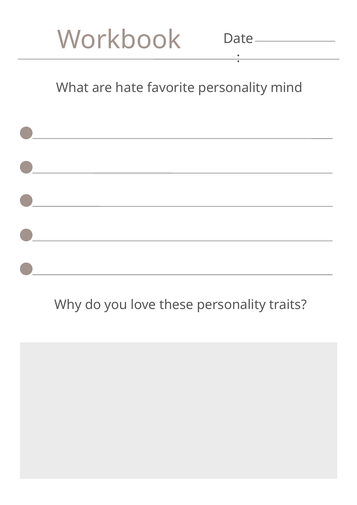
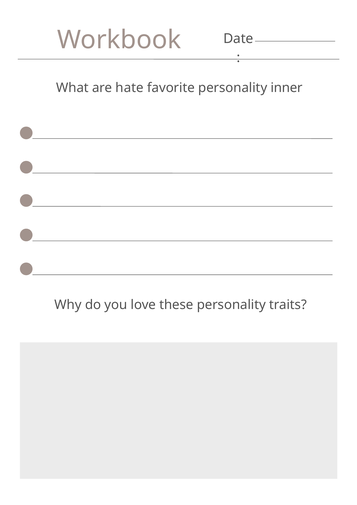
mind: mind -> inner (287, 88)
